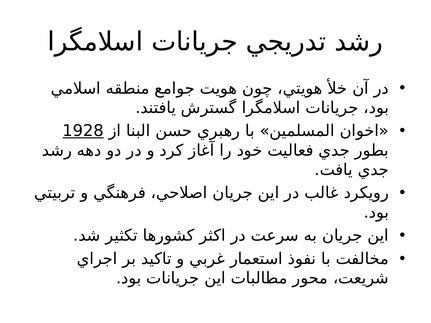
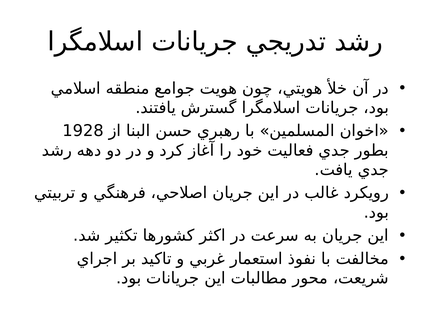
1928 underline: present -> none (83, 131)
